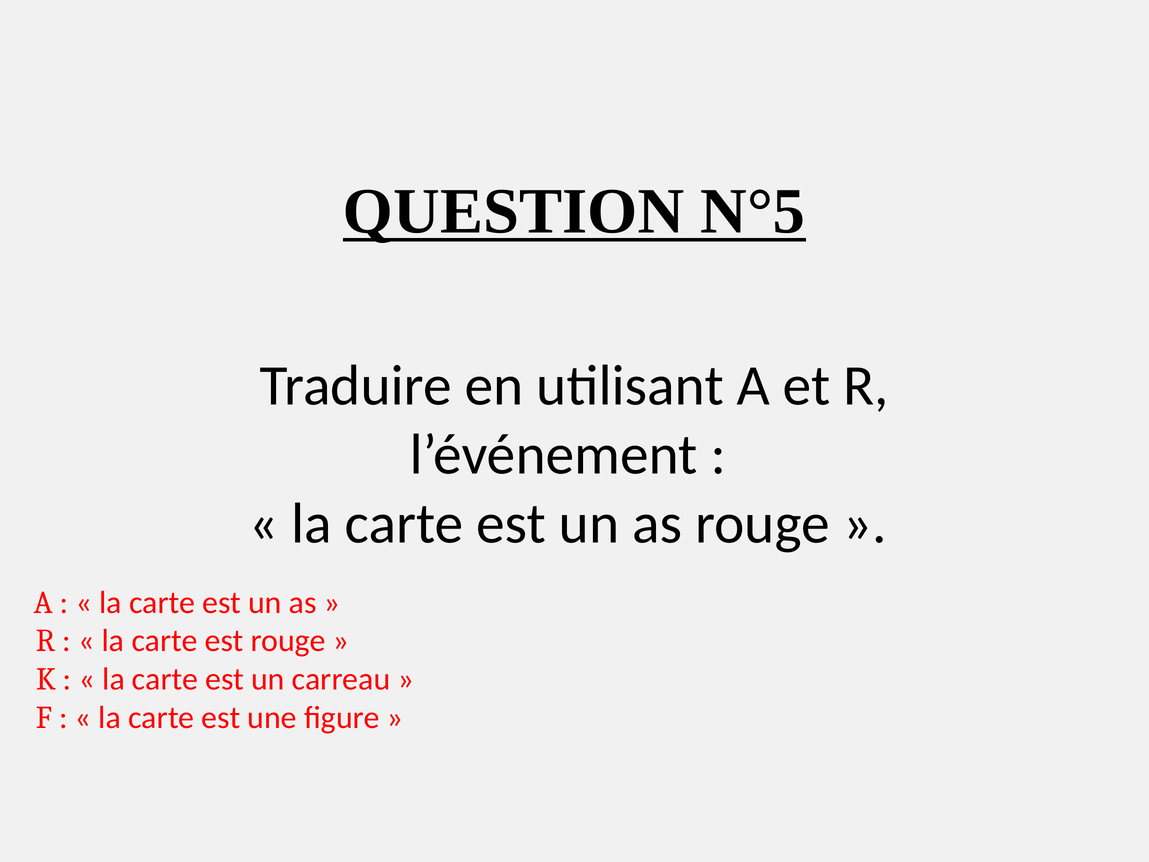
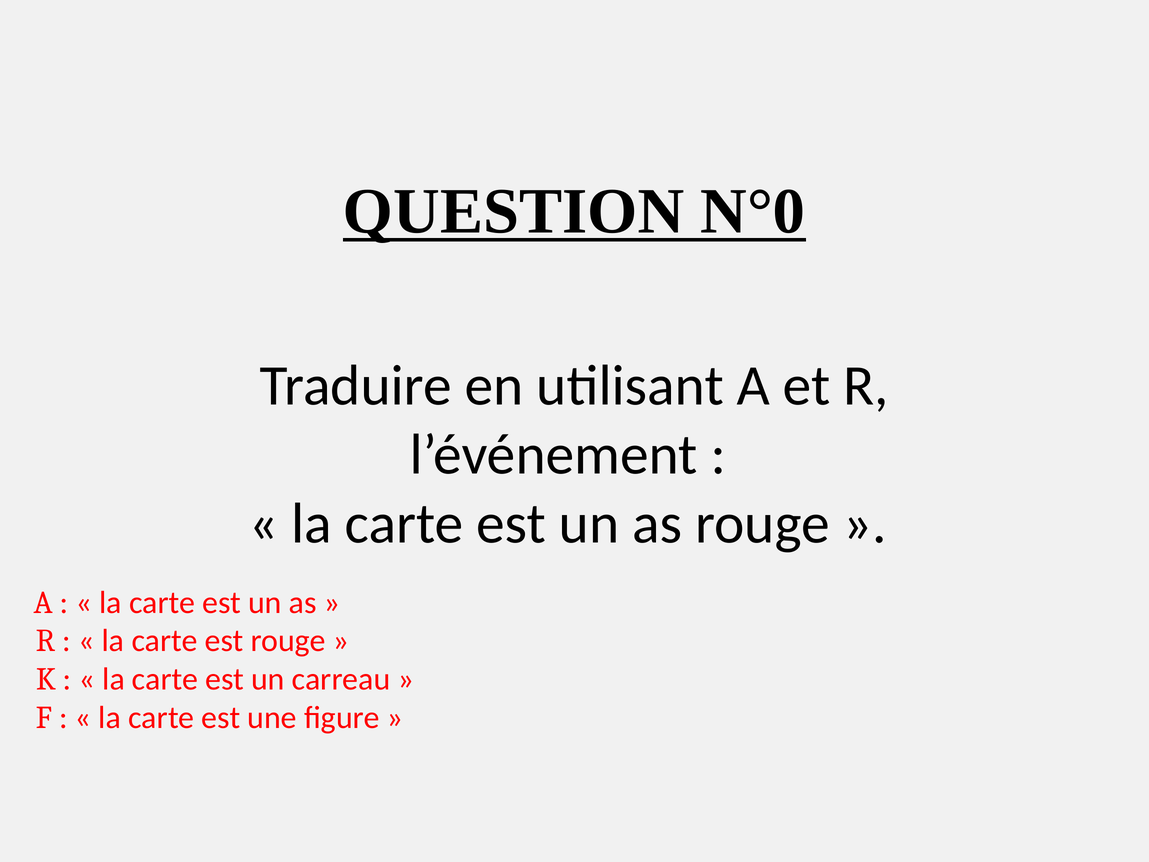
N°5: N°5 -> N°0 (753, 211)
